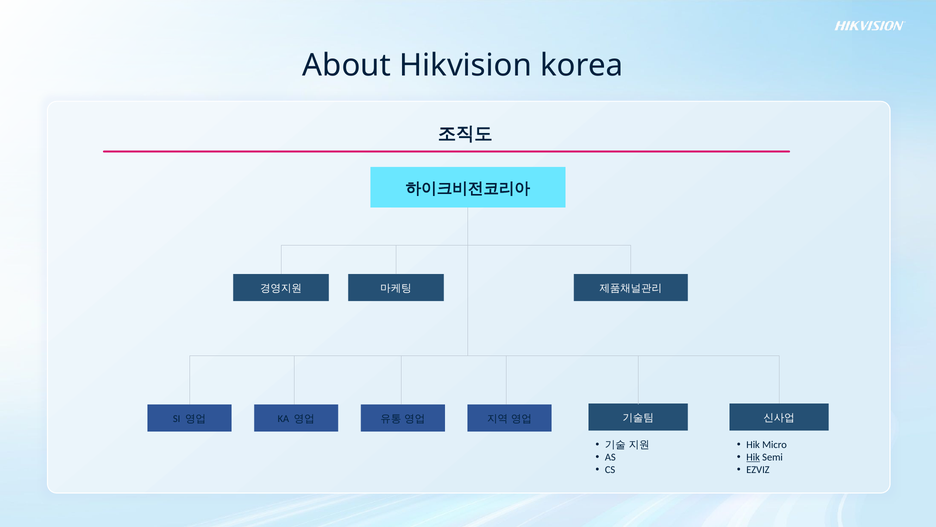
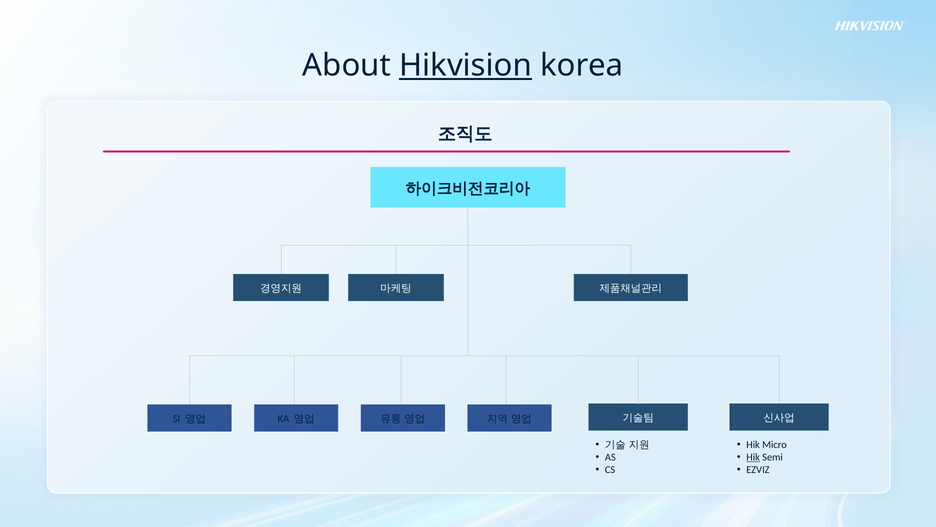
Hikvision underline: none -> present (466, 65)
